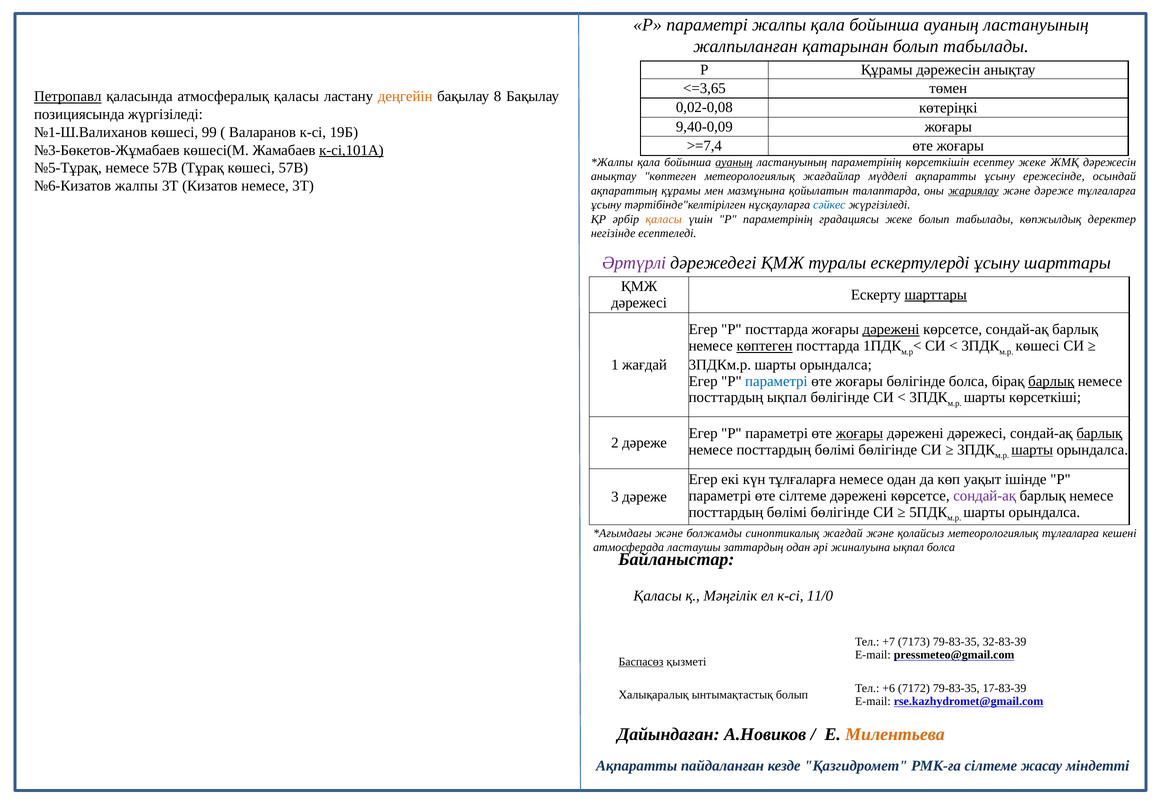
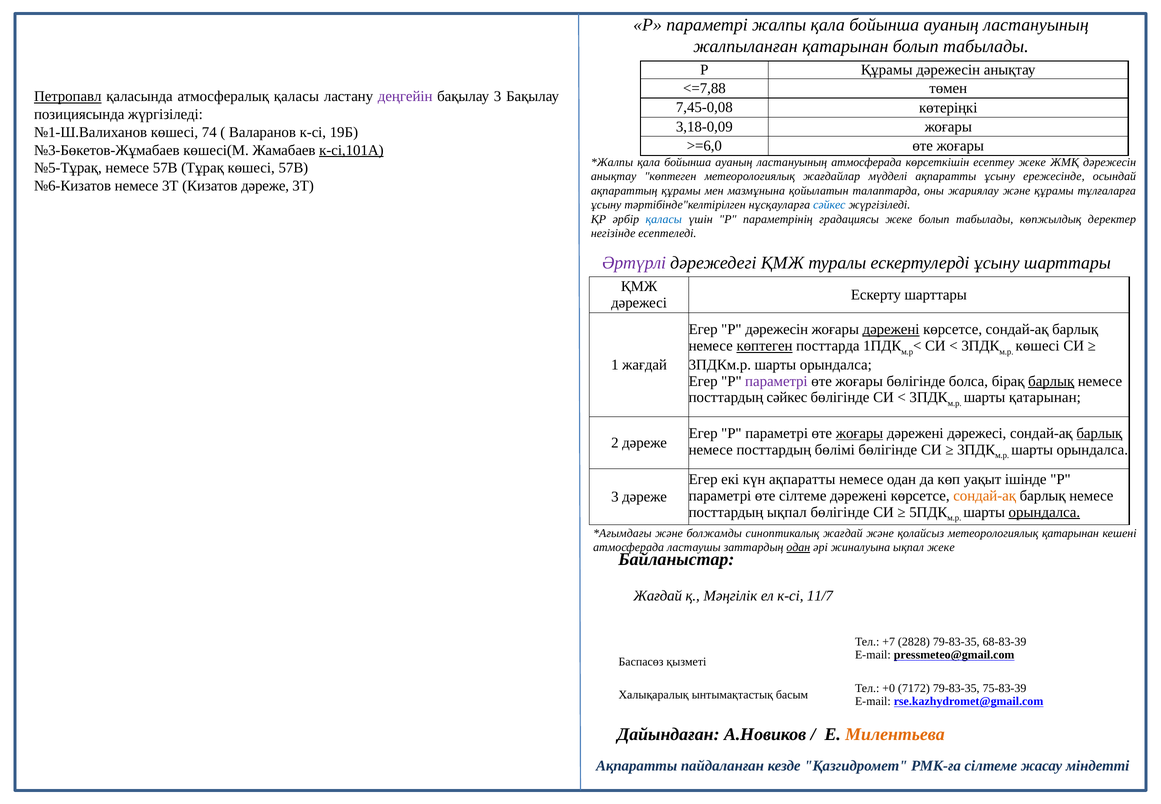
<=3,65: <=3,65 -> <=7,88 (704, 88)
деңгейін colour: orange -> purple (405, 96)
бақылау 8: 8 -> 3 (498, 96)
0,02-0,08: 0,02-0,08 -> 7,45-0,08 (704, 107)
9,40-0,09: 9,40-0,09 -> 3,18-0,09 (704, 127)
99: 99 -> 74 (209, 132)
>=7,4: >=7,4 -> >=6,0 (704, 146)
ауаның underline: present -> none (734, 162)
ластануының параметрінің: параметрінің -> атмосферада (866, 162)
№6-Кизатов жалпы: жалпы -> немесе (137, 186)
Кизатов немесе: немесе -> дәреже (265, 186)
жариялау underline: present -> none (973, 191)
және дәреже: дәреже -> құрамы (1054, 191)
қаласы colour: orange -> blue (664, 219)
шарттары underline: present -> none (936, 295)
Р посттарда: посттарда -> дәрежесін (777, 329)
параметрі colour: blue -> purple (776, 381)
посттардың ықпал: ықпал -> сәйкес (787, 397)
шарты көрсеткіші: көрсеткіші -> қатарынан (1045, 397)
шарты underline: present -> none (1032, 450)
күн тұлғаларға: тұлғаларға -> ақпаратты (802, 479)
сондай-ақ colour: purple -> orange (985, 496)
бөлімі: бөлімі -> ықпал (787, 512)
орындалса underline: none -> present (1044, 512)
метеорологиялық тұлғаларға: тұлғаларға -> қатарынан (1070, 533)
одан underline: none -> present (798, 547)
ықпал болса: болса -> жеке (941, 547)
Қаласы: Қаласы -> Жағдай (658, 595)
11/0: 11/0 -> 11/7 (820, 595)
7173: 7173 -> 2828 (914, 642)
32-83-39: 32-83-39 -> 68-83-39 (1005, 642)
Баспасөз underline: present -> none (641, 661)
+6: +6 -> +0 (889, 688)
17-83-39: 17-83-39 -> 75-83-39 (1005, 688)
ынтымақтастық болып: болып -> басым (792, 695)
